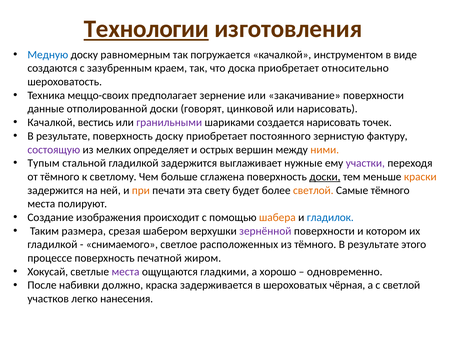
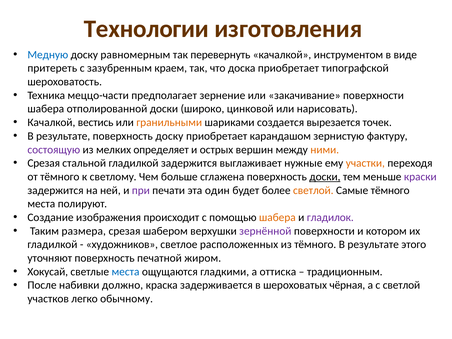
Технологии underline: present -> none (146, 29)
погружается: погружается -> перевернуть (220, 55)
создаются: создаются -> притереть (52, 68)
относительно: относительно -> типографской (355, 68)
меццо-своих: меццо-своих -> меццо-части (98, 95)
данные: данные -> шабера (46, 109)
говорят: говорят -> широко (202, 109)
гранильными colour: purple -> orange (169, 122)
создается нарисовать: нарисовать -> вырезается (333, 122)
постоянного: постоянного -> карандашом (280, 136)
Тупым: Тупым -> Срезая (44, 163)
участки colour: purple -> orange (365, 163)
краски colour: orange -> purple (420, 177)
при colour: orange -> purple (141, 190)
свету: свету -> один (217, 190)
гладилок colour: blue -> purple (330, 217)
снимаемого: снимаемого -> художников (122, 245)
процессе: процессе -> уточняют (50, 258)
места colour: purple -> blue (126, 272)
хорошо: хорошо -> оттиска (278, 272)
одновременно: одновременно -> традиционным (345, 272)
нанесения: нанесения -> обычному (127, 299)
